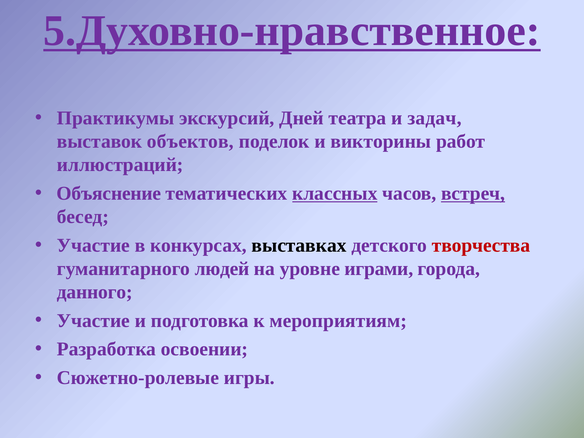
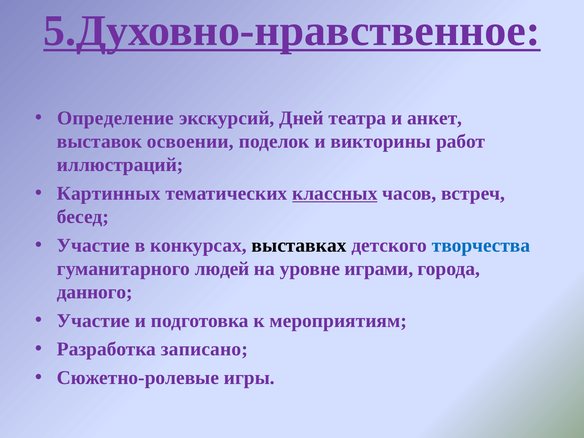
Практикумы: Практикумы -> Определение (116, 118)
задач: задач -> анкет (435, 118)
объектов: объектов -> освоении (190, 142)
Объяснение: Объяснение -> Картинных (109, 193)
встреч underline: present -> none (473, 193)
творчества colour: red -> blue (481, 245)
освоении: освоении -> записано (204, 349)
